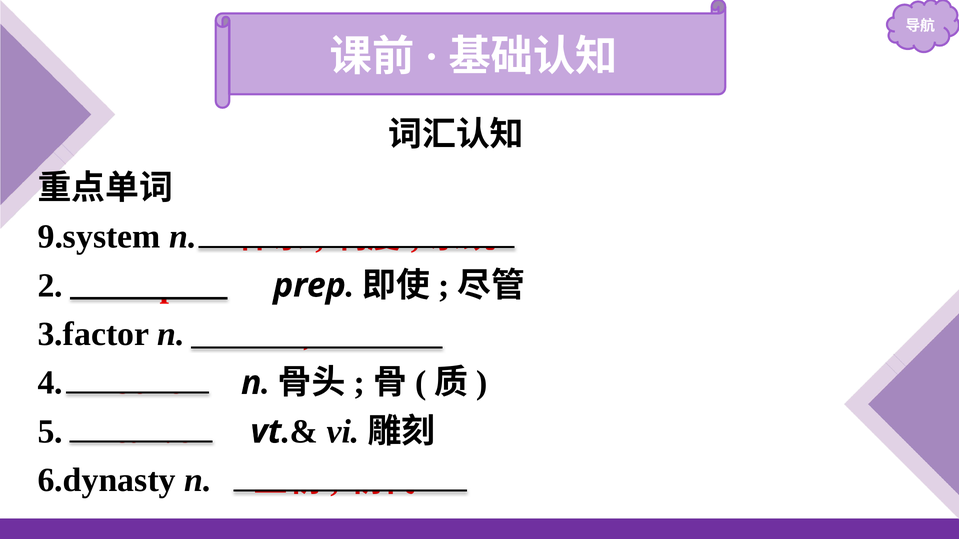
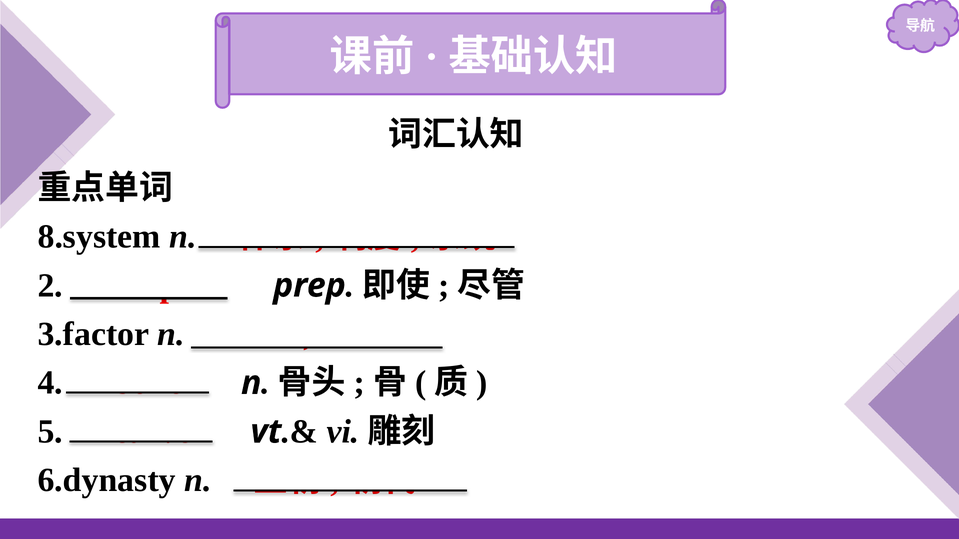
9.system: 9.system -> 8.system (99, 237)
